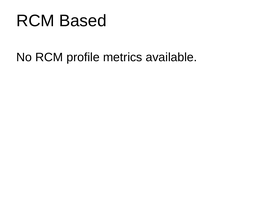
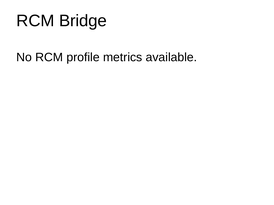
Based: Based -> Bridge (83, 21)
